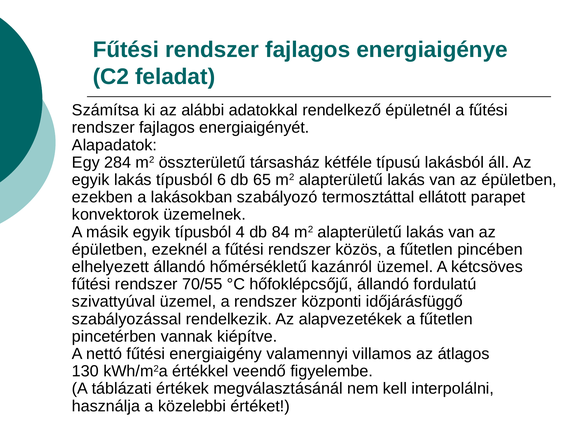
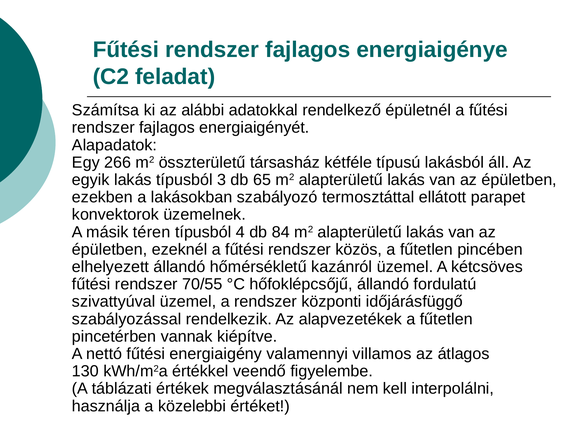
284: 284 -> 266 (118, 162)
6: 6 -> 3 (222, 180)
másik egyik: egyik -> téren (152, 232)
